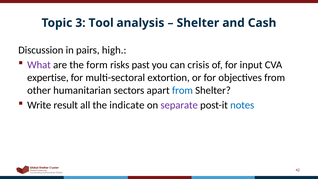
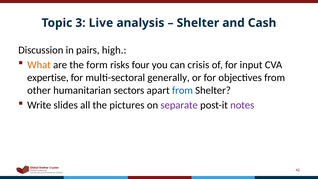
Tool: Tool -> Live (101, 23)
What colour: purple -> orange (39, 65)
past: past -> four (141, 65)
extortion: extortion -> generally (169, 78)
result: result -> slides (66, 105)
indicate: indicate -> pictures (127, 105)
notes colour: blue -> purple (242, 105)
